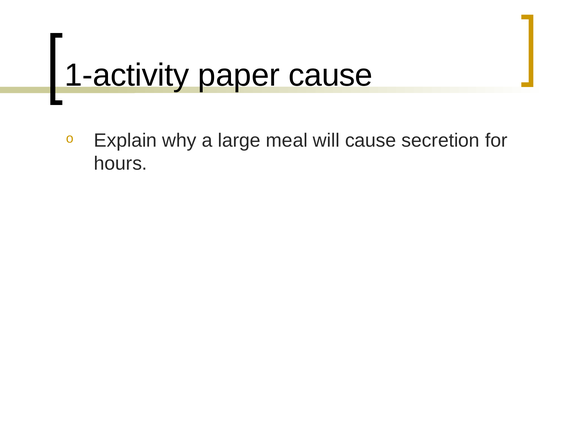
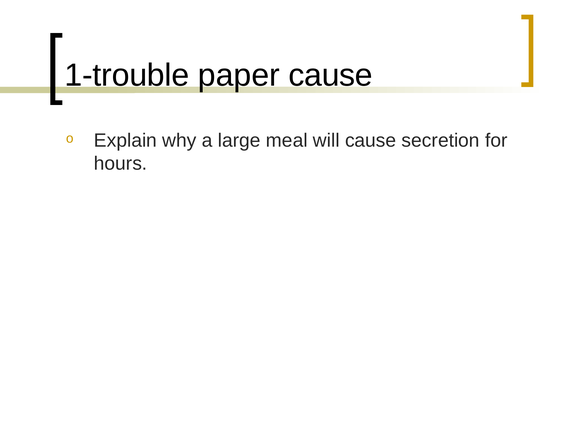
1-activity: 1-activity -> 1-trouble (127, 75)
